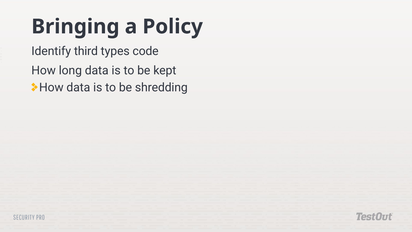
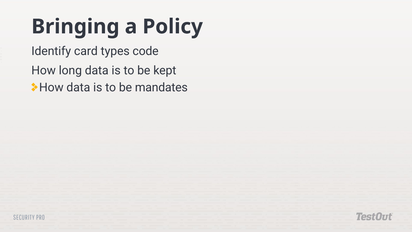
third: third -> card (86, 51)
shredding: shredding -> mandates (161, 88)
